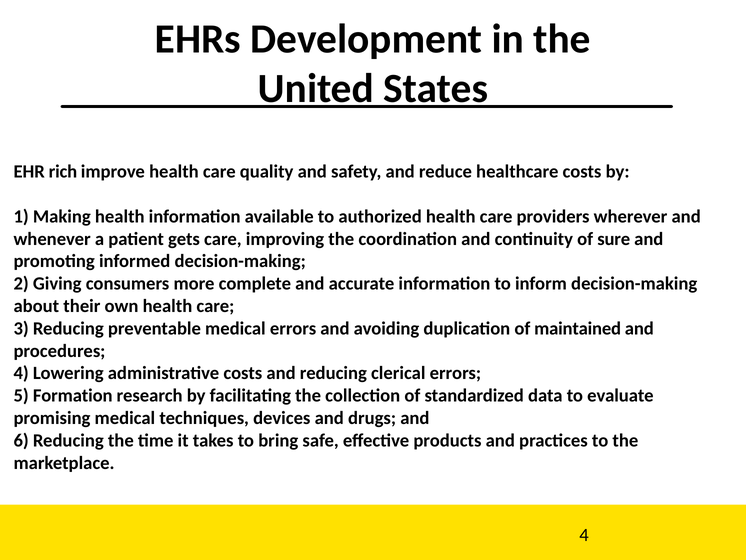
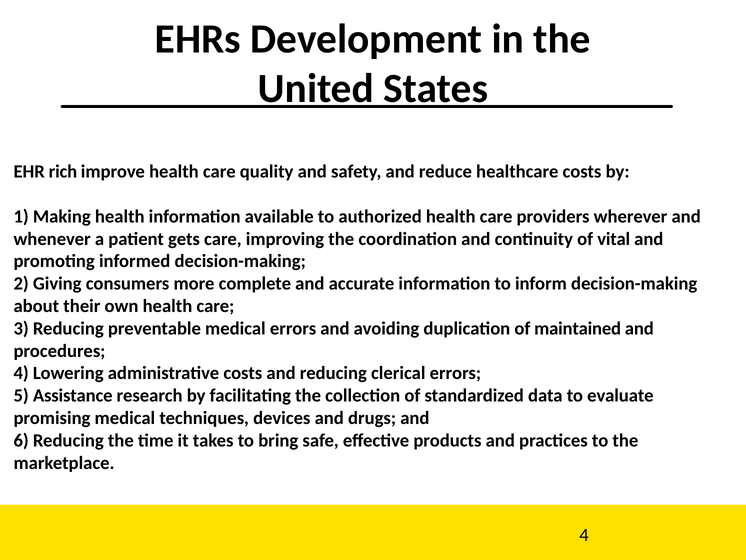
sure: sure -> vital (614, 239)
Formation: Formation -> Assistance (73, 395)
